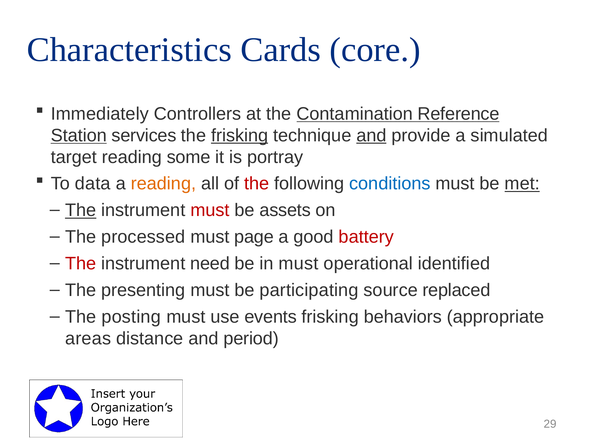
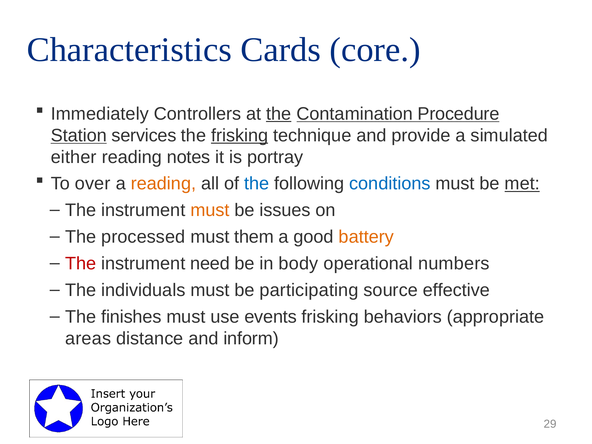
the underline: none -> present (279, 114)
Reference: Reference -> Procedure (459, 114)
and underline: present -> none (371, 135)
target: target -> either (74, 157)
some: some -> notes (189, 157)
data: data -> over (93, 184)
the colour: red -> blue (257, 184)
The underline: present -> none (81, 210)
must colour: red -> orange (210, 210)
assets: assets -> issues (285, 210)
page: page -> them (254, 237)
battery colour: red -> orange (366, 237)
in must: must -> body (298, 264)
identified: identified -> numbers (454, 264)
presenting: presenting -> individuals (143, 290)
replaced: replaced -> effective (456, 290)
posting: posting -> finishes (131, 317)
period: period -> inform (251, 338)
